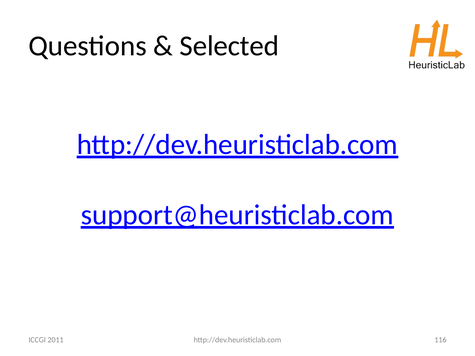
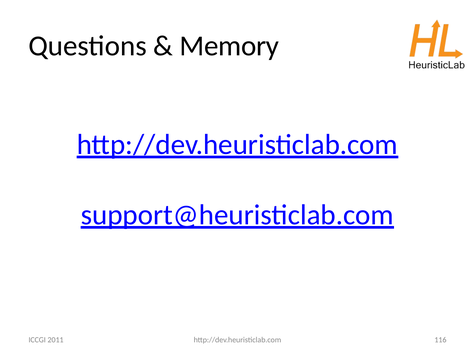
Selected: Selected -> Memory (229, 46)
